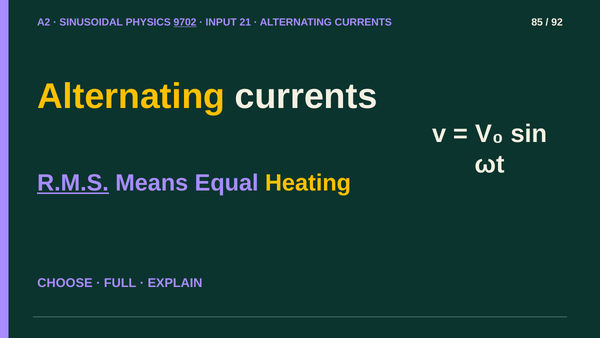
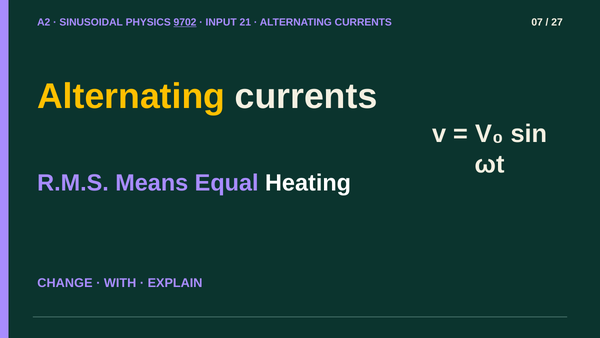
85: 85 -> 07 (537, 22)
92: 92 -> 27 (557, 22)
R.M.S underline: present -> none (73, 183)
Heating colour: yellow -> white (308, 183)
CHOOSE: CHOOSE -> CHANGE (65, 283)
FULL: FULL -> WITH (120, 283)
